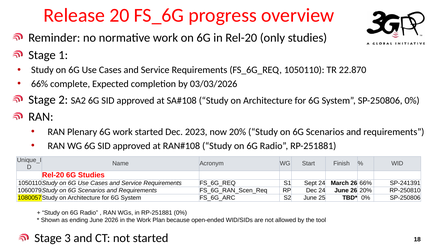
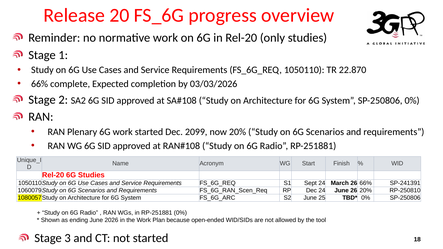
2023: 2023 -> 2099 (196, 132)
